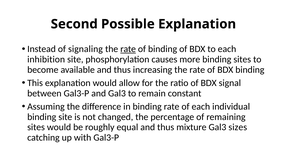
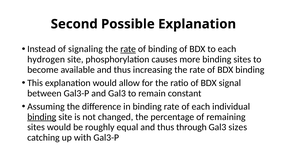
inhibition: inhibition -> hydrogen (46, 60)
binding underline: none -> present (42, 117)
mixture: mixture -> through (191, 128)
